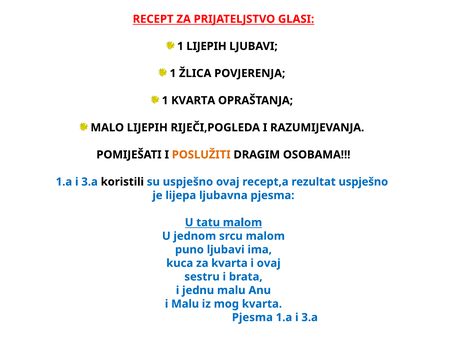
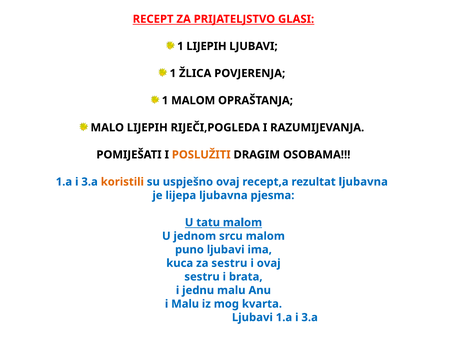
1 KVARTA: KVARTA -> MALOM (193, 100)
koristili colour: black -> orange (122, 182)
rezultat uspješno: uspješno -> ljubavna (363, 182)
za kvarta: kvarta -> sestru (229, 263)
Pjesma: Pjesma -> Ljubavi (252, 317)
